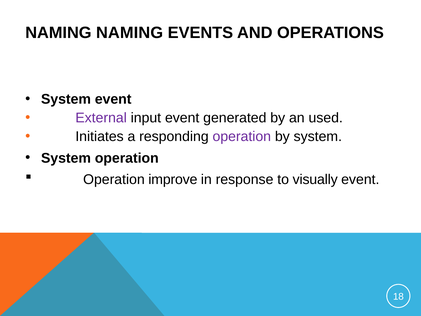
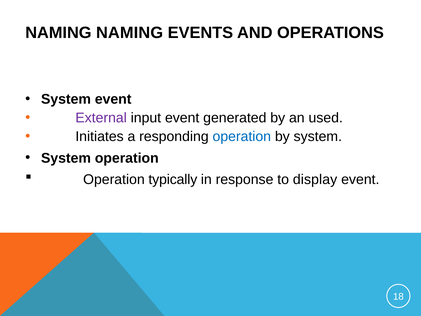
operation colour: purple -> blue (242, 136)
improve: improve -> typically (173, 179)
visually: visually -> display (315, 179)
